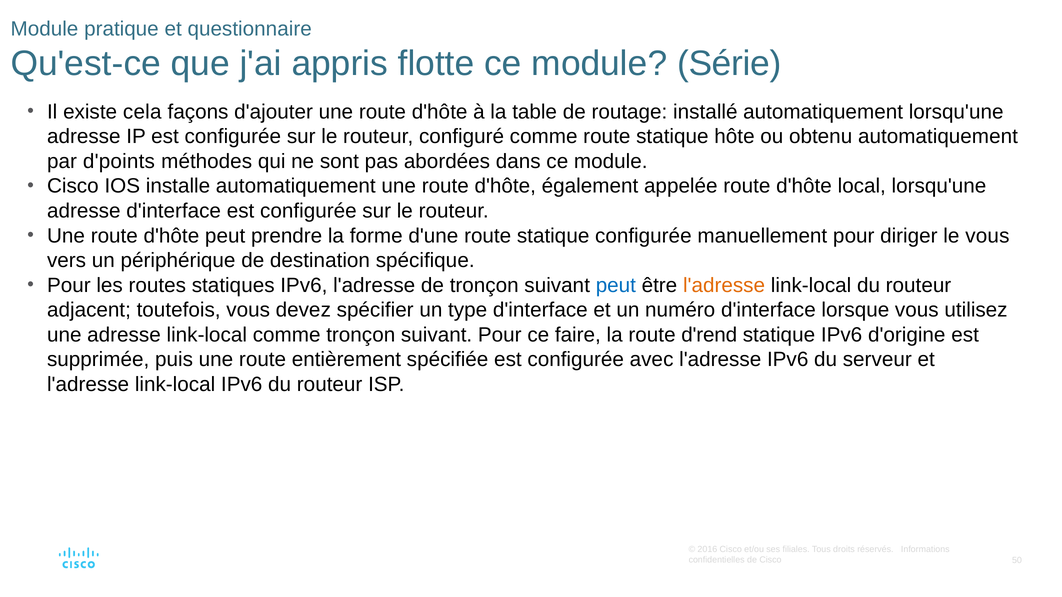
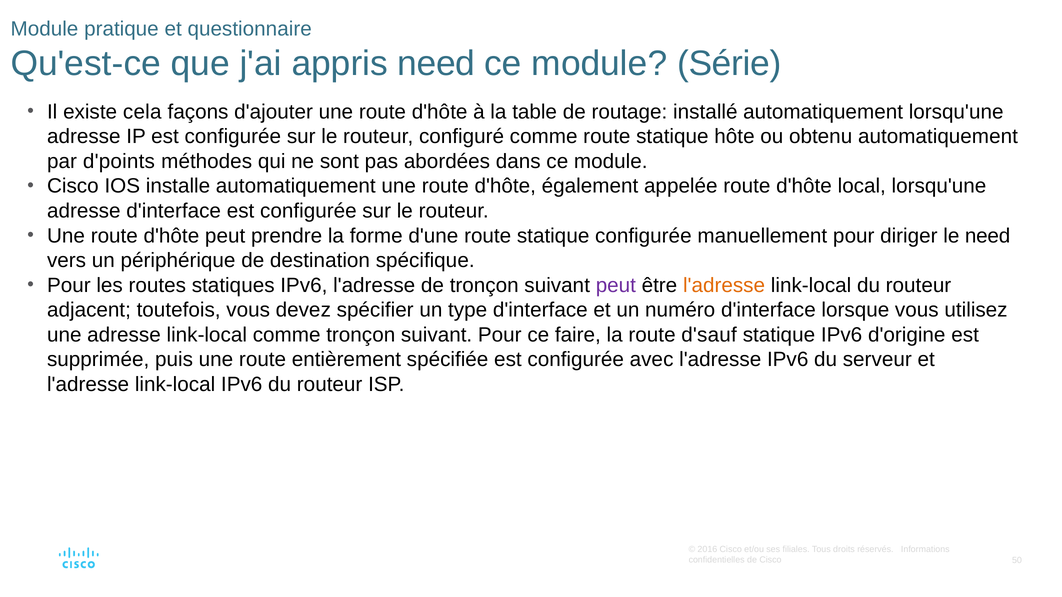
appris flotte: flotte -> need (436, 64)
le vous: vous -> need (988, 236)
peut colour: blue -> purple (616, 285)
d'rend: d'rend -> d'sauf (709, 335)
